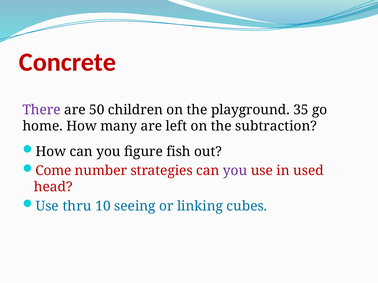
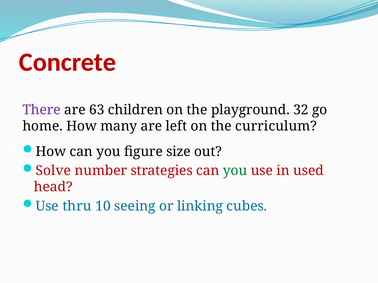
50: 50 -> 63 (97, 110)
35: 35 -> 32 (301, 110)
subtraction: subtraction -> curriculum (276, 126)
fish: fish -> size (179, 152)
Come: Come -> Solve (53, 171)
you colour: purple -> green (235, 171)
